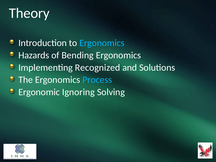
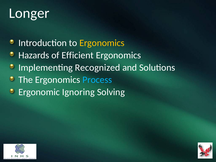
Theory: Theory -> Longer (29, 13)
Ergonomics colour: light blue -> yellow (102, 43)
Bending: Bending -> Efficient (78, 55)
